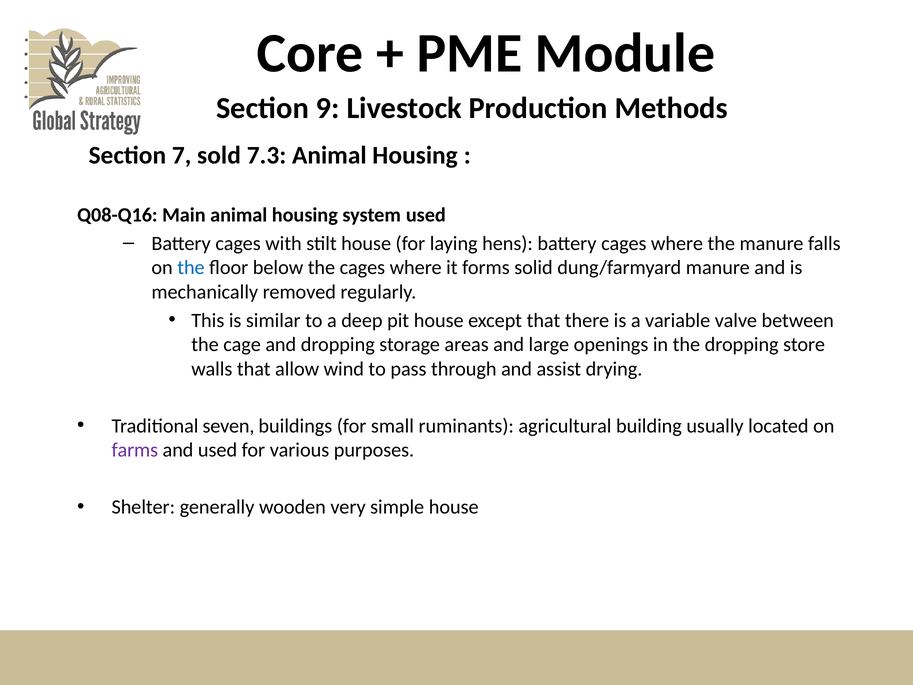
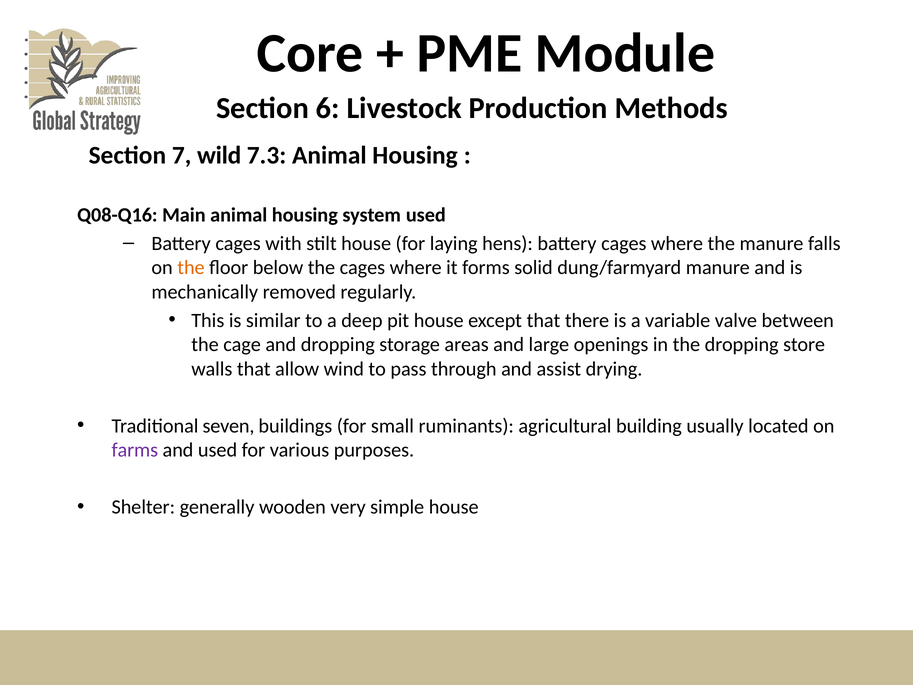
9: 9 -> 6 (328, 108)
sold: sold -> wild (219, 155)
the colour: blue -> orange (191, 268)
